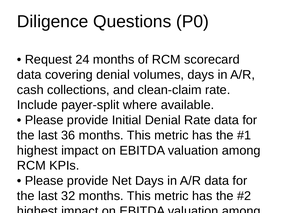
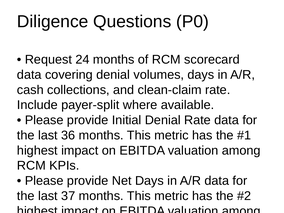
32: 32 -> 37 (68, 196)
